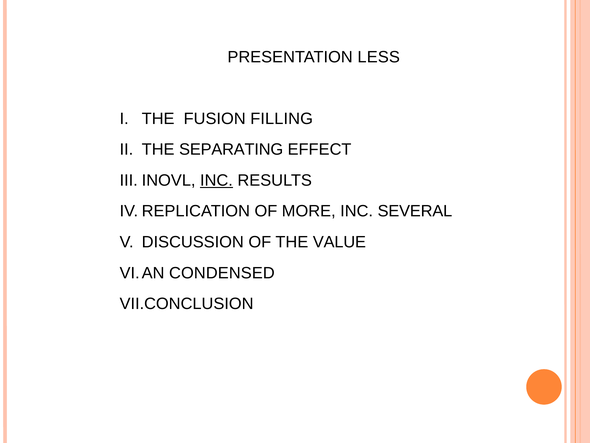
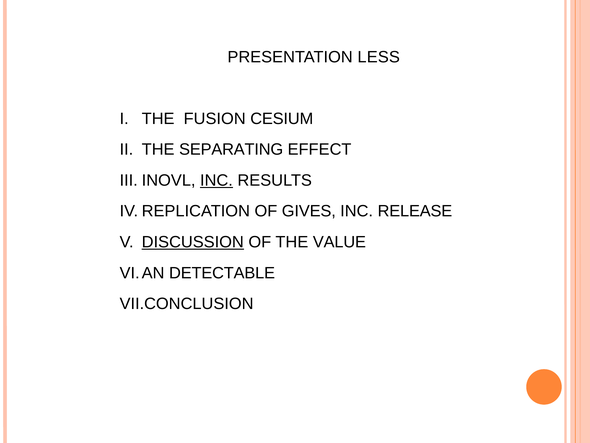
FILLING: FILLING -> CESIUM (282, 119)
MORE: MORE -> GIVES (309, 211)
SEVERAL: SEVERAL -> RELEASE (415, 211)
DISCUSSION underline: none -> present (193, 242)
CONDENSED: CONDENSED -> DETECTABLE (222, 273)
